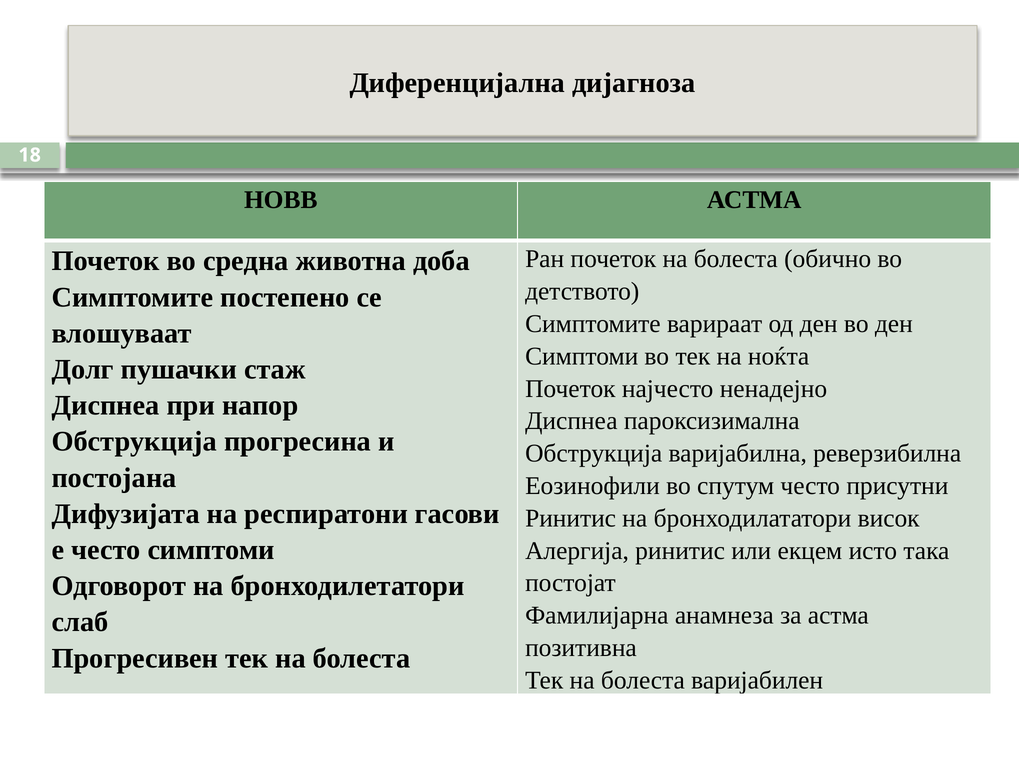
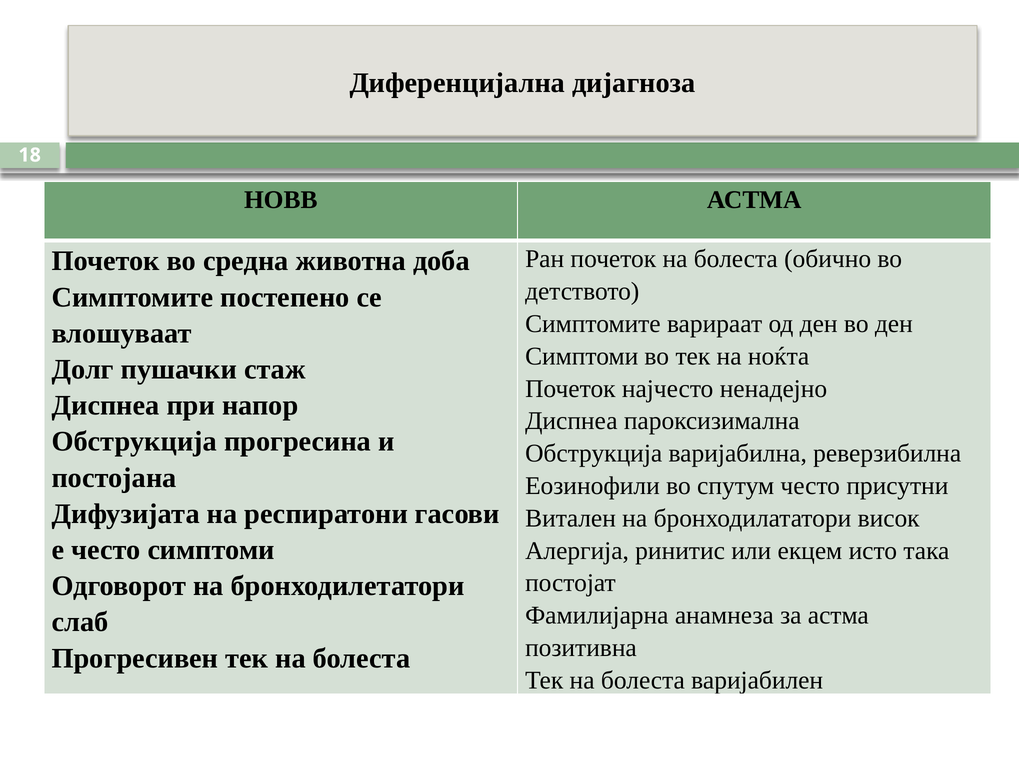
Ринитис: Ринитис -> Витален (571, 518)
